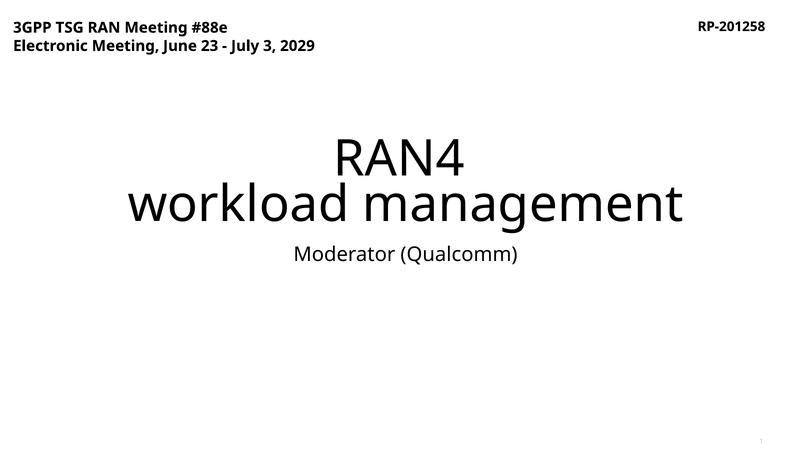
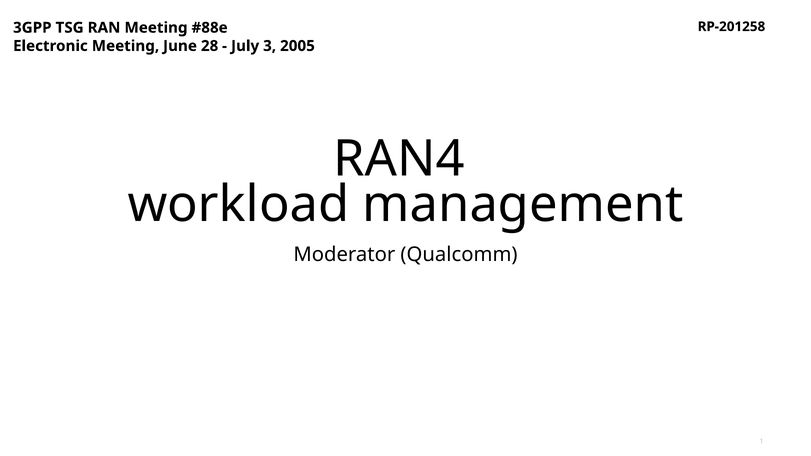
23: 23 -> 28 (210, 46)
2029: 2029 -> 2005 (297, 46)
